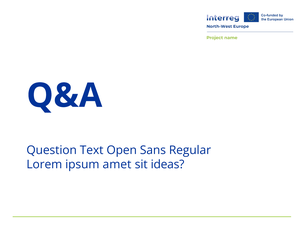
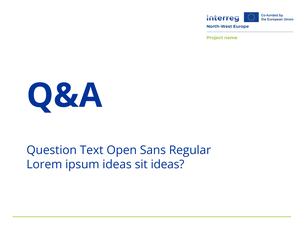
ipsum amet: amet -> ideas (117, 164)
